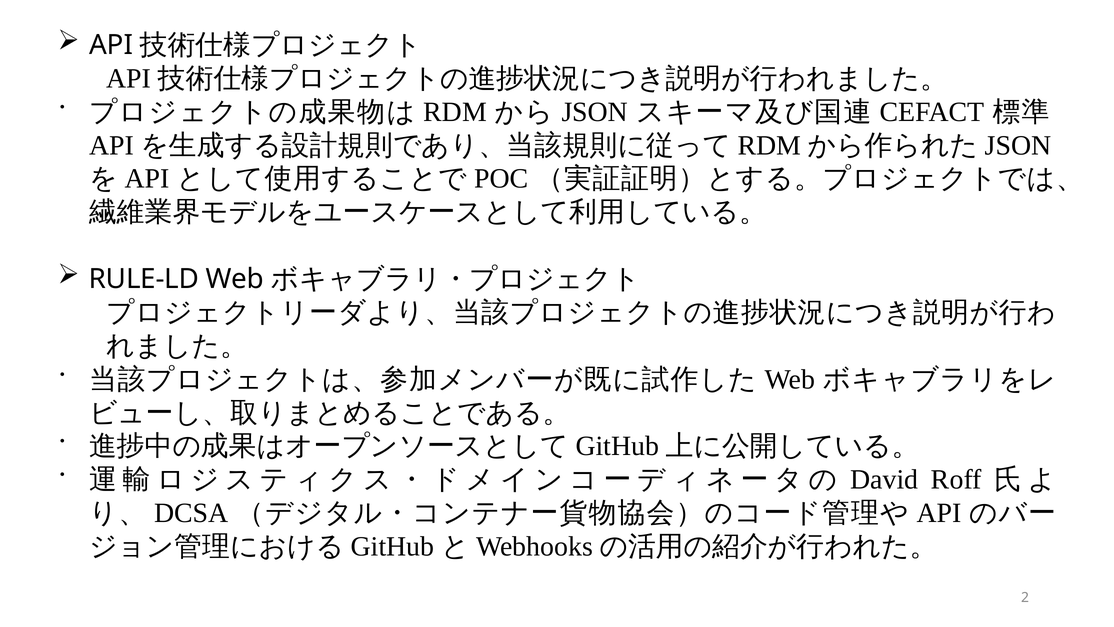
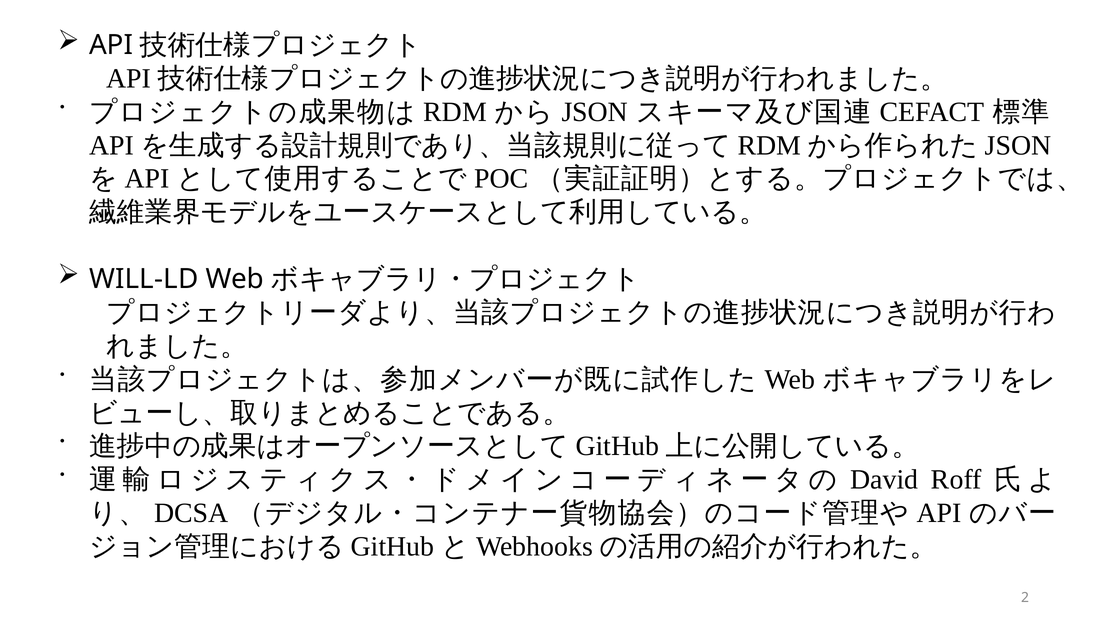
RULE-LD: RULE-LD -> WILL-LD (144, 279)
